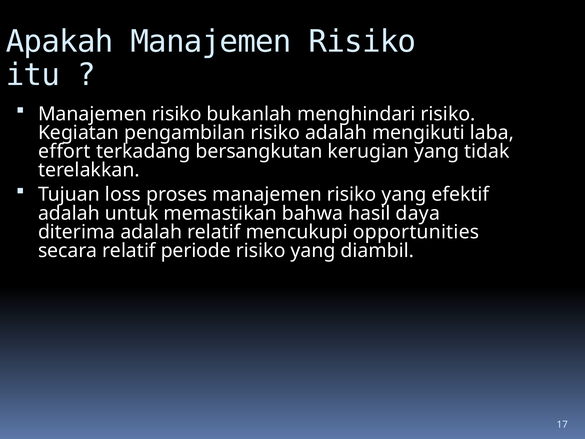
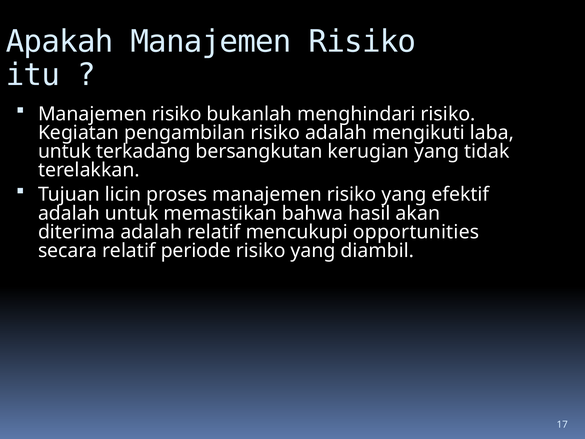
effort: effort -> untuk (65, 151)
loss: loss -> licin (123, 194)
daya: daya -> akan (418, 213)
